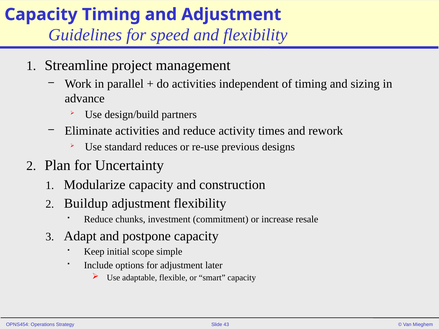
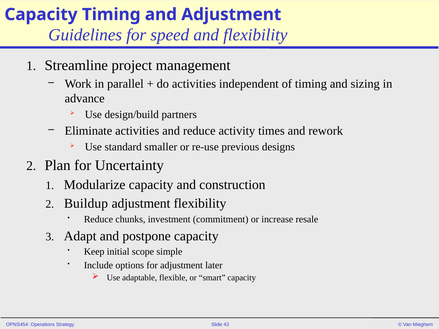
reduces: reduces -> smaller (161, 147)
